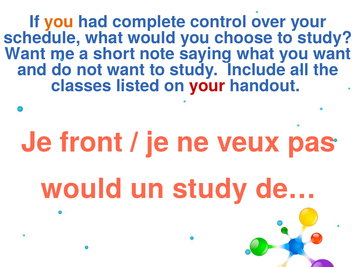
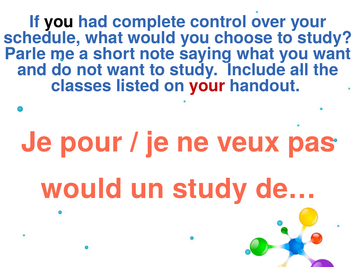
you colour: orange -> black (59, 22)
Want: Want -> Parle (25, 54)
front: front -> pour (91, 142)
